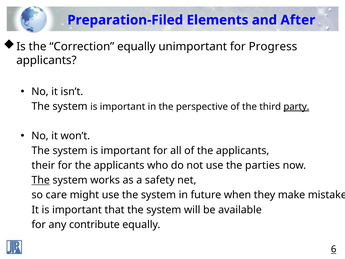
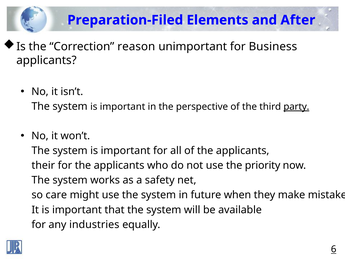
Correction equally: equally -> reason (136, 46)
Progress: Progress -> Business (273, 46)
parties: parties -> priority (263, 165)
The underline: present -> none (41, 180)
contribute: contribute -> industries (94, 224)
